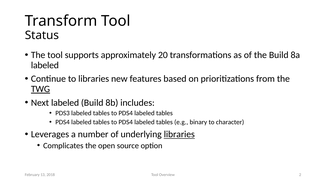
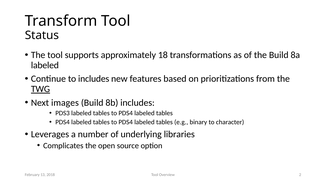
20: 20 -> 18 (163, 55)
to libraries: libraries -> includes (94, 79)
Next labeled: labeled -> images (65, 103)
libraries underline: present -> none (179, 135)
